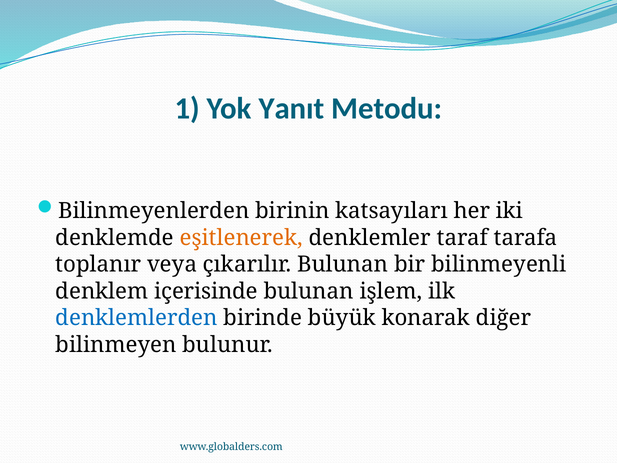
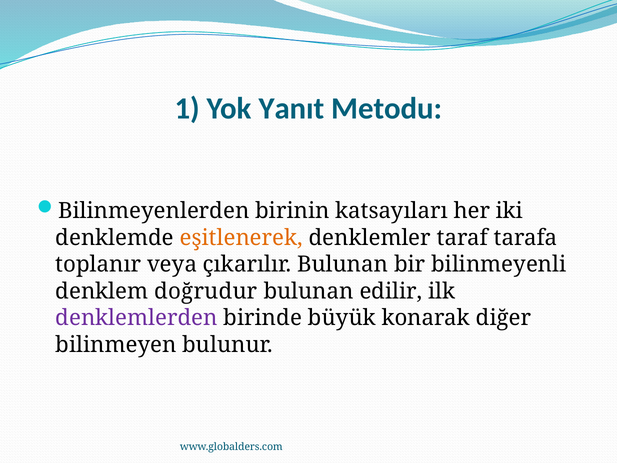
içerisinde: içerisinde -> doğrudur (206, 291)
işlem: işlem -> edilir (391, 291)
denklemlerden colour: blue -> purple (137, 318)
